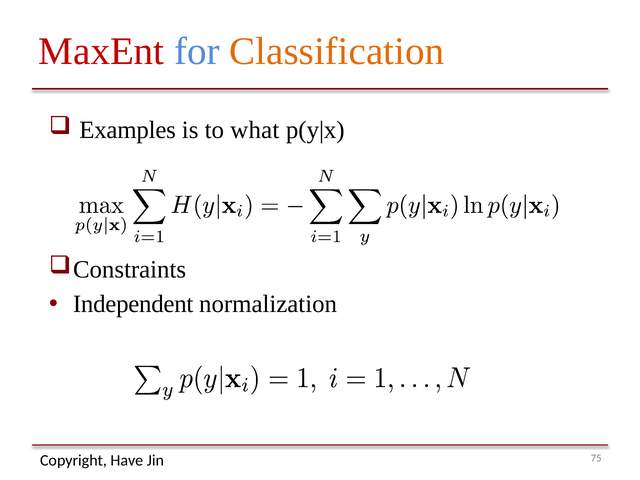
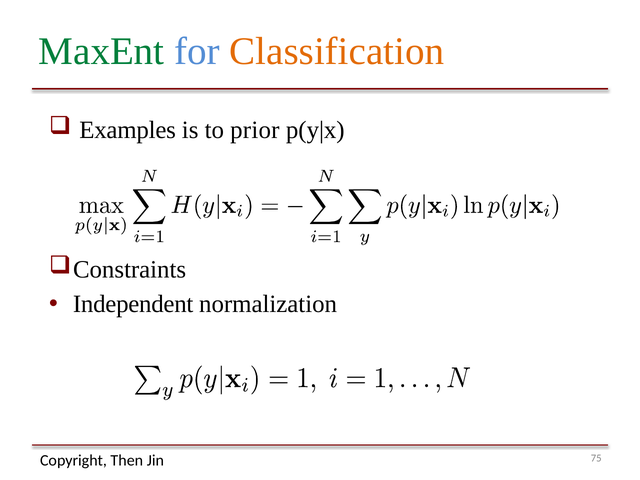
MaxEnt colour: red -> green (101, 51)
what: what -> prior (255, 130)
Have: Have -> Then (127, 460)
